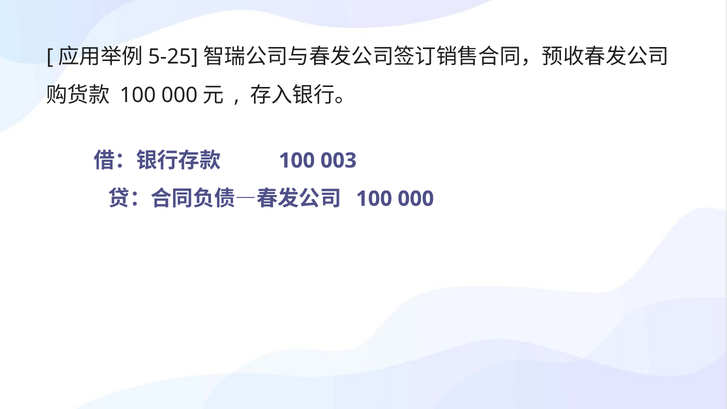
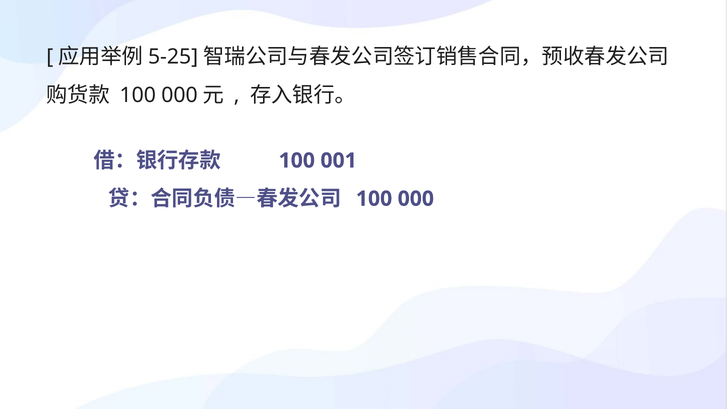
003: 003 -> 001 (339, 161)
